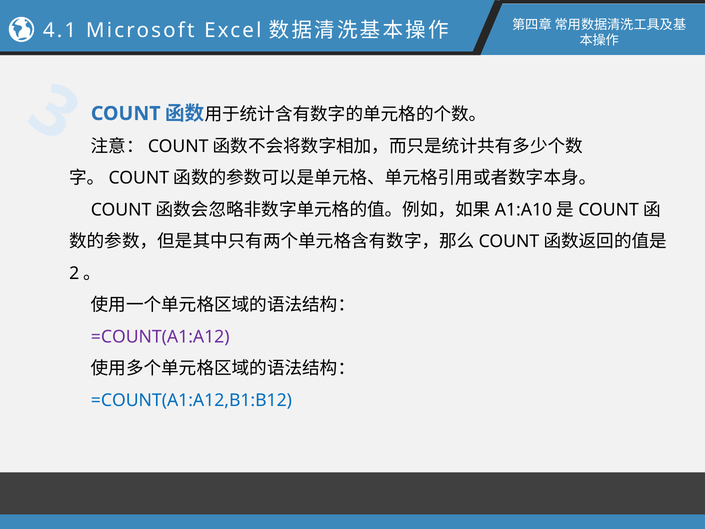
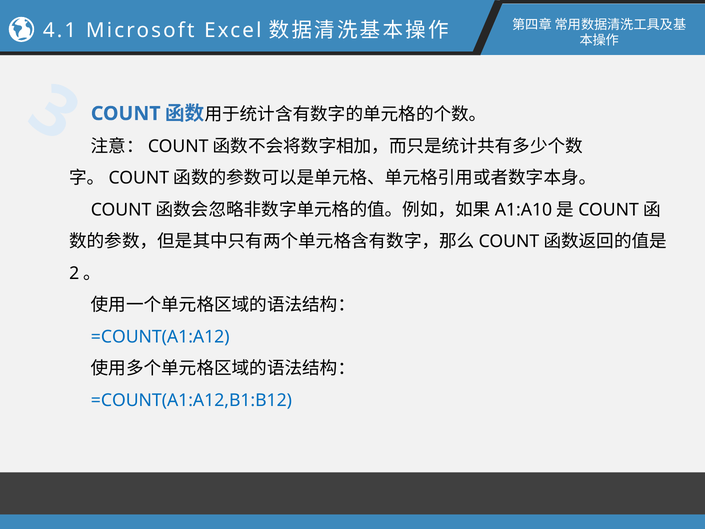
=COUNT(A1:A12 colour: purple -> blue (160, 337)
